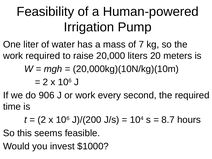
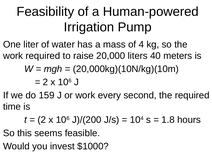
7: 7 -> 4 (141, 44)
20: 20 -> 40 (155, 56)
906: 906 -> 159 (47, 95)
8.7: 8.7 -> 1.8 (168, 120)
